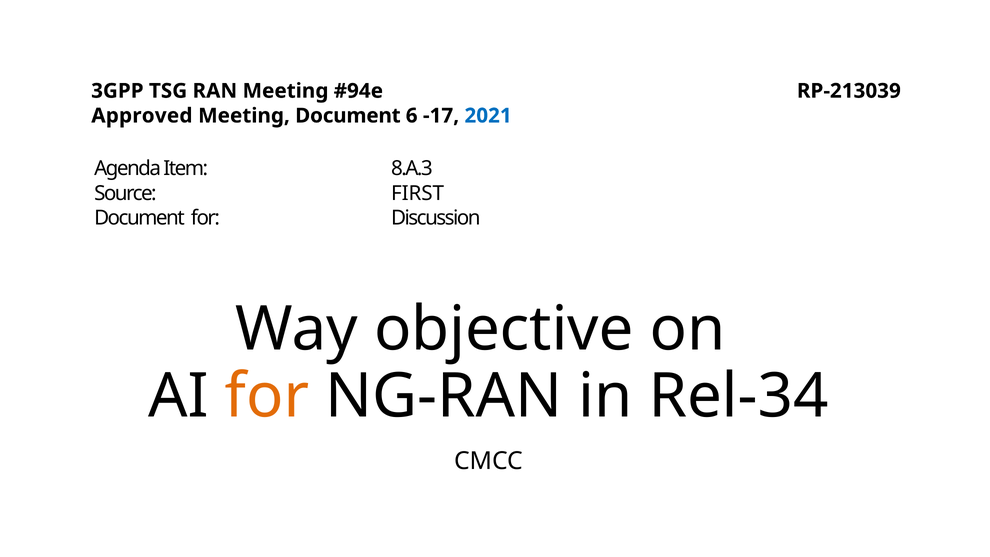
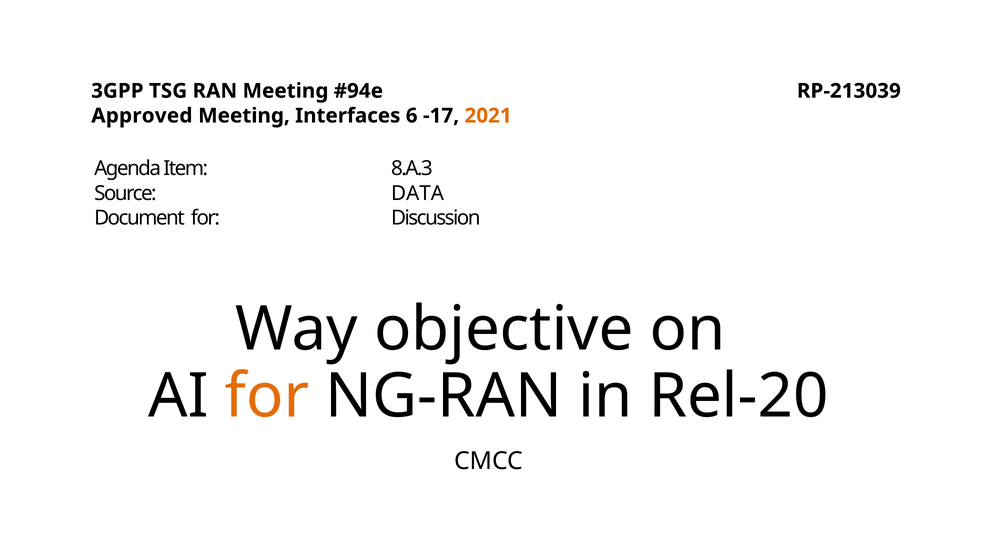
Meeting Document: Document -> Interfaces (348, 116)
2021 colour: blue -> orange (488, 116)
FIRST: FIRST -> DATA (418, 193)
Rel-34: Rel-34 -> Rel-20 (739, 396)
